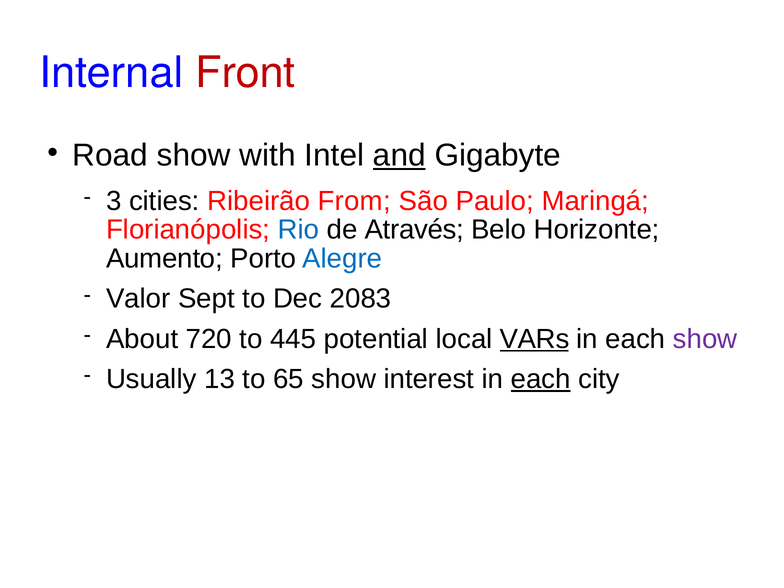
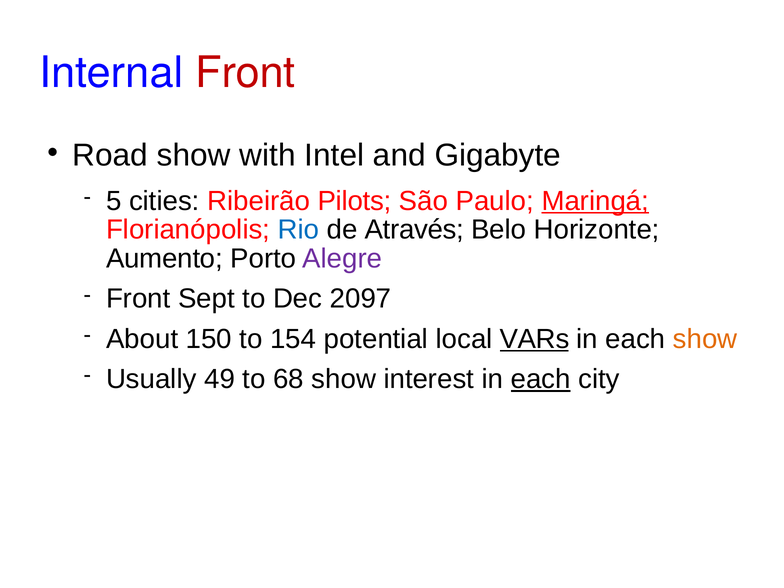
and underline: present -> none (399, 155)
3: 3 -> 5 (114, 201)
From: From -> Pilots (355, 201)
Maringá underline: none -> present (595, 201)
Alegre colour: blue -> purple (342, 259)
Valor: Valor -> Front (138, 299)
2083: 2083 -> 2097 (361, 299)
720: 720 -> 150 (209, 339)
445: 445 -> 154 (293, 339)
show colour: purple -> orange (705, 339)
13: 13 -> 49 (220, 379)
65: 65 -> 68 (288, 379)
